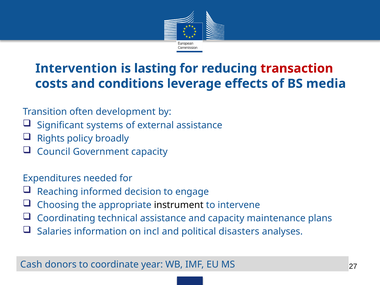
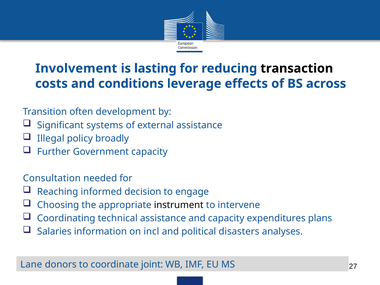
Intervention: Intervention -> Involvement (76, 68)
transaction colour: red -> black (297, 68)
media: media -> across (326, 84)
Rights: Rights -> Illegal (51, 138)
Council: Council -> Further (54, 152)
Expenditures: Expenditures -> Consultation (52, 178)
maintenance: maintenance -> expenditures (276, 218)
Cash: Cash -> Lane (31, 264)
year: year -> joint (152, 264)
